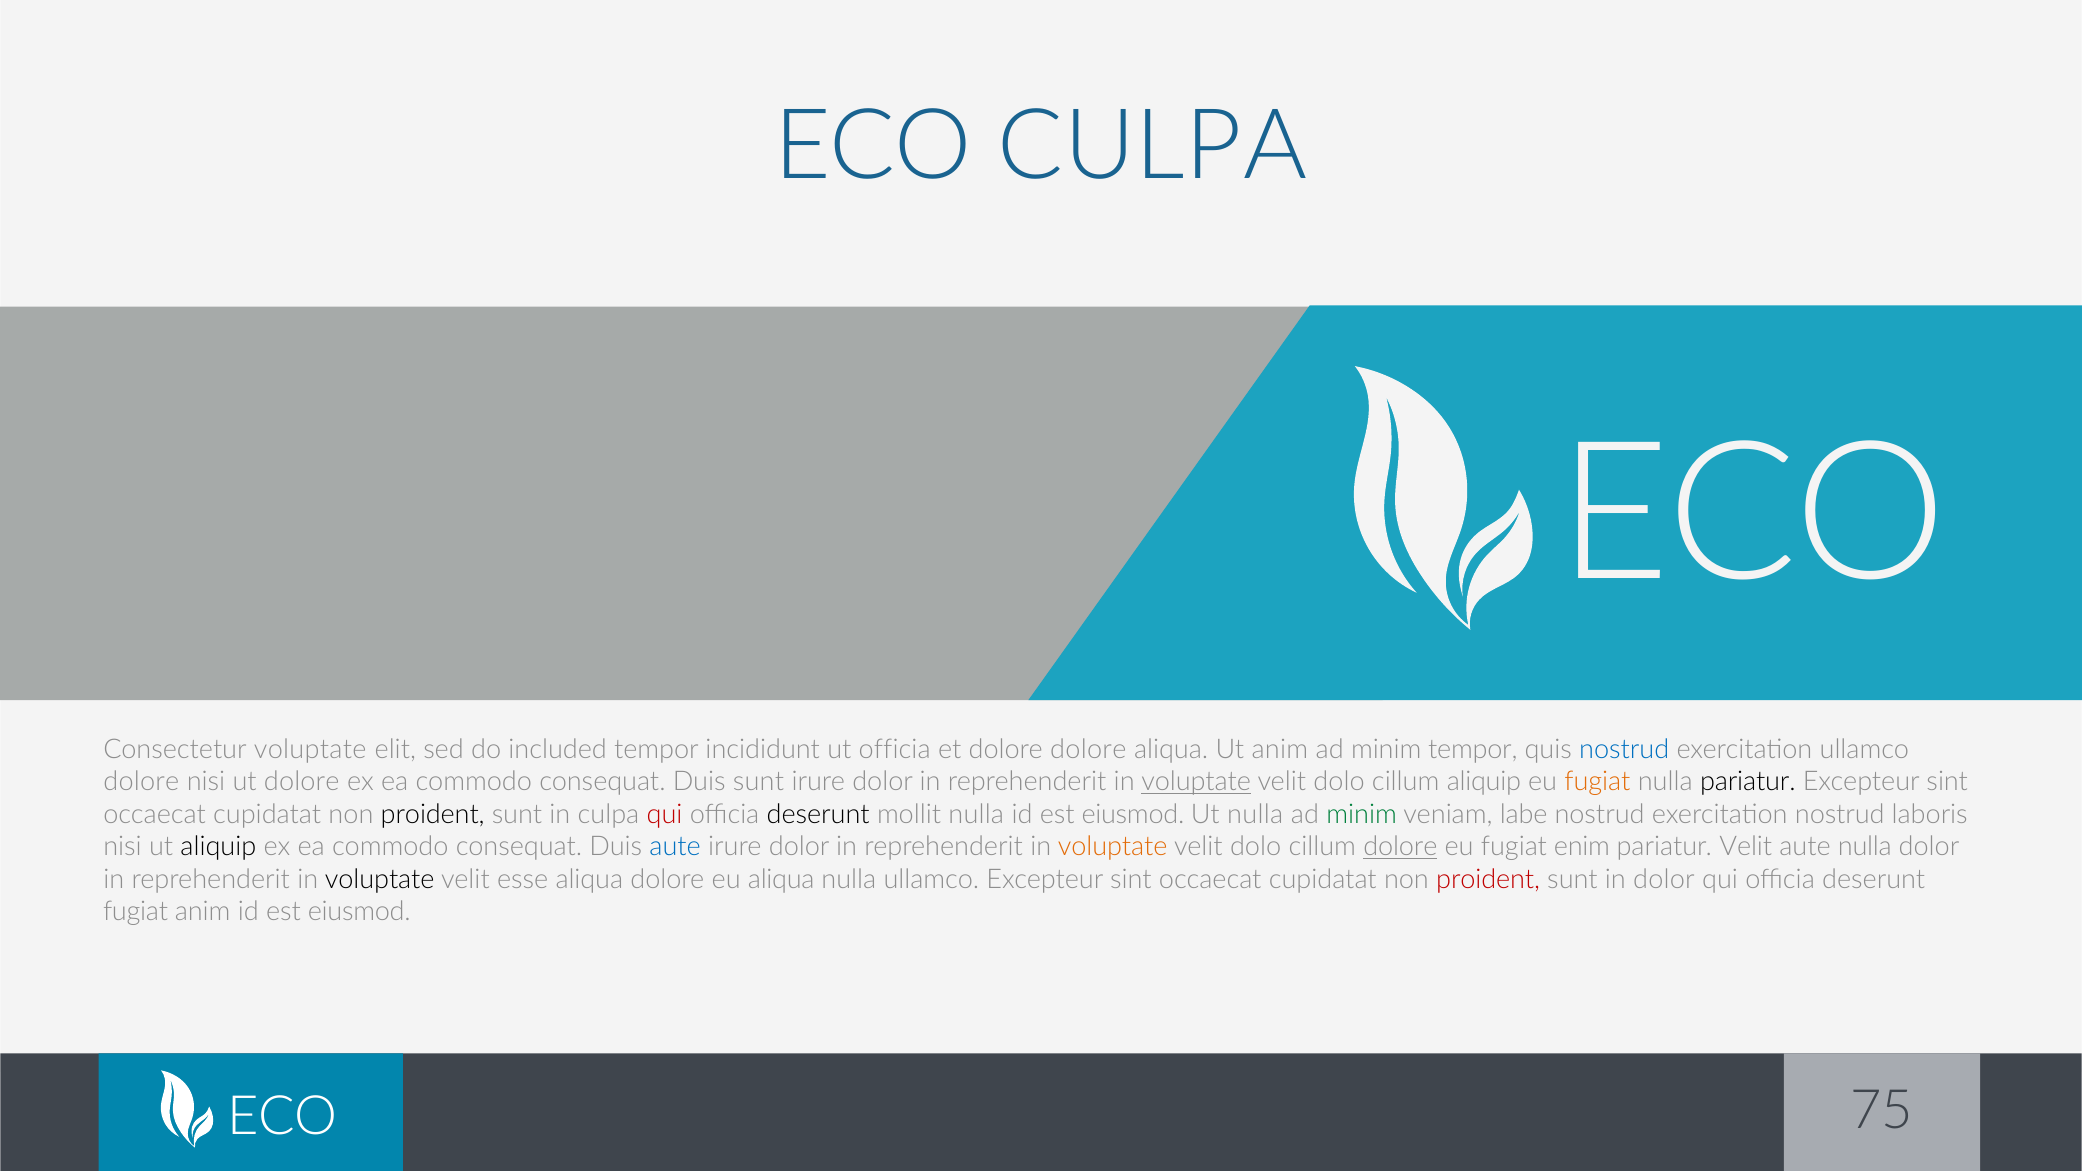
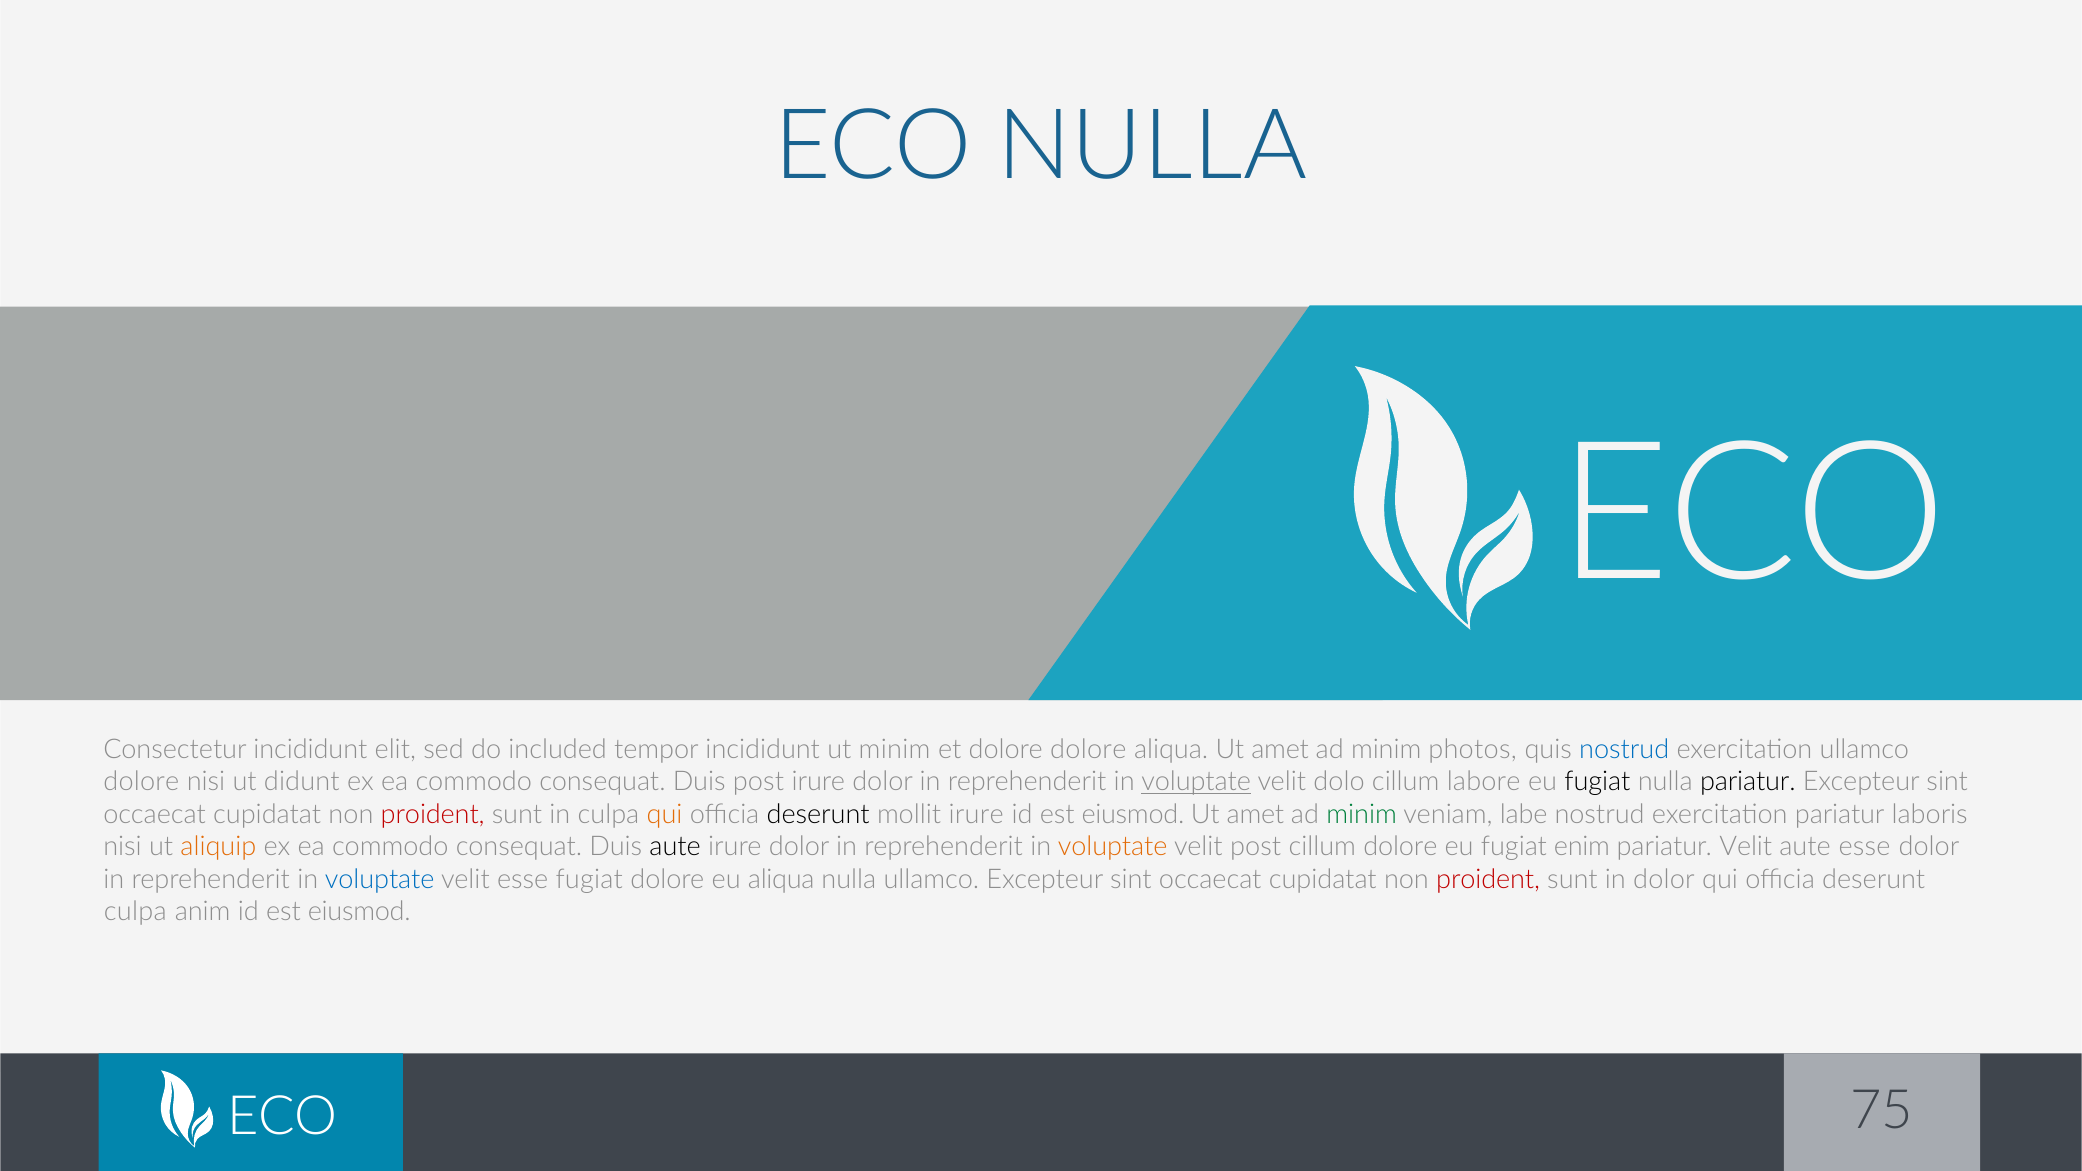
ECO CULPA: CULPA -> NULLA (1152, 146)
Consectetur voluptate: voluptate -> incididunt (310, 749)
ut officia: officia -> minim (895, 749)
aliqua Ut anim: anim -> amet (1280, 749)
minim tempor: tempor -> photos (1473, 749)
ut dolore: dolore -> didunt (302, 782)
Duis sunt: sunt -> post (759, 782)
cillum aliquip: aliquip -> labore (1484, 782)
fugiat colour: orange -> black (1597, 782)
proident colour: black -> red (433, 814)
qui colour: red -> orange (665, 814)
mollit nulla: nulla -> irure (976, 814)
nulla: nulla -> amet (1255, 814)
exercitation nostrud: nostrud -> pariatur (1840, 814)
aliquip colour: black -> orange (218, 847)
aute colour: blue -> black (675, 847)
dolo: dolo -> post (1256, 847)
dolore underline: present -> none (1400, 847)
aute nulla: nulla -> esse (1865, 847)
voluptate colour: black -> blue (380, 879)
esse aliqua: aliqua -> fugiat (589, 879)
fugiat: fugiat -> culpa (135, 912)
